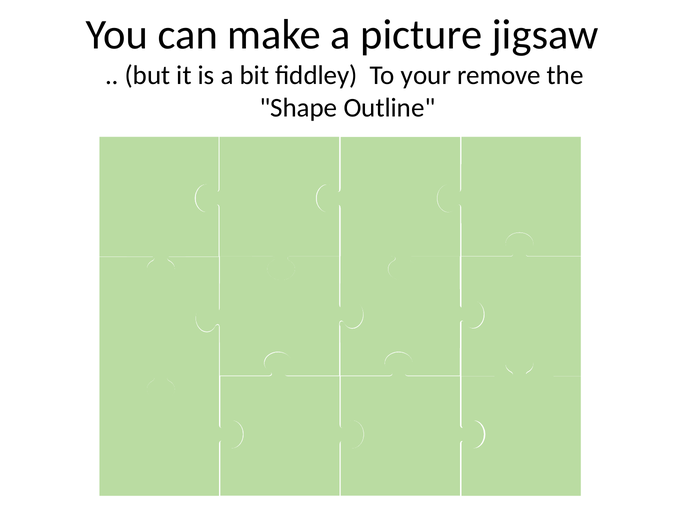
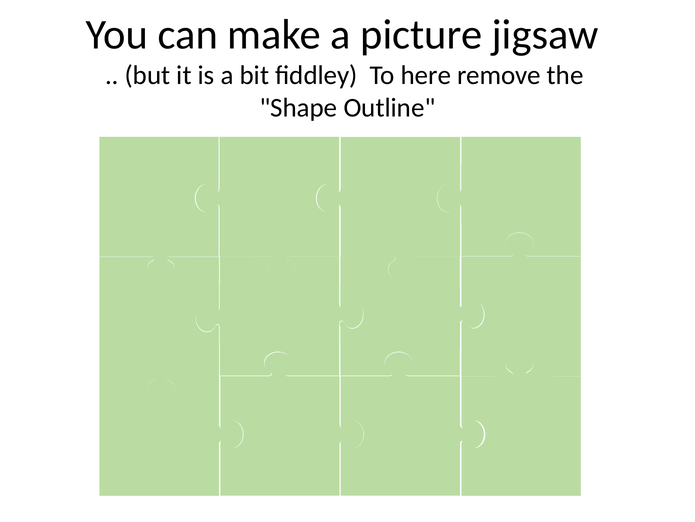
your: your -> here (426, 75)
